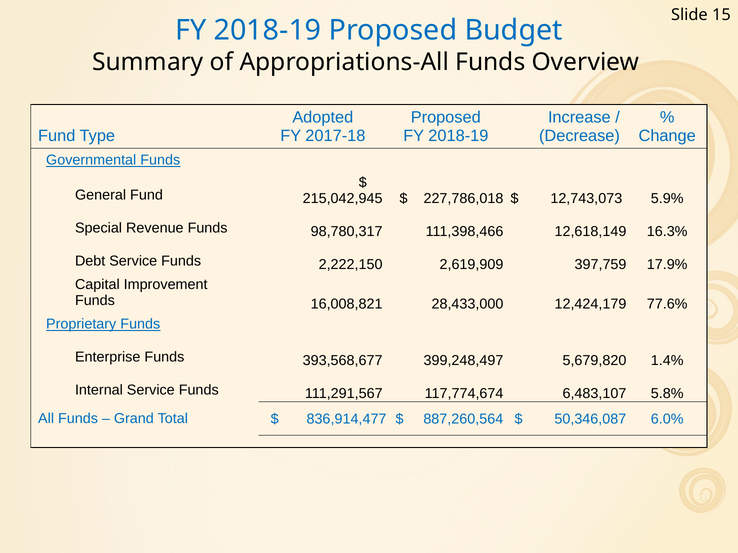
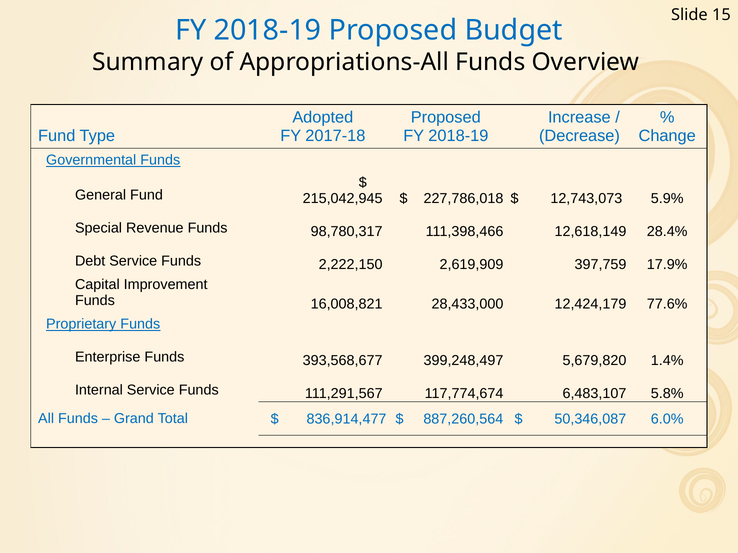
16.3%: 16.3% -> 28.4% (667, 232)
